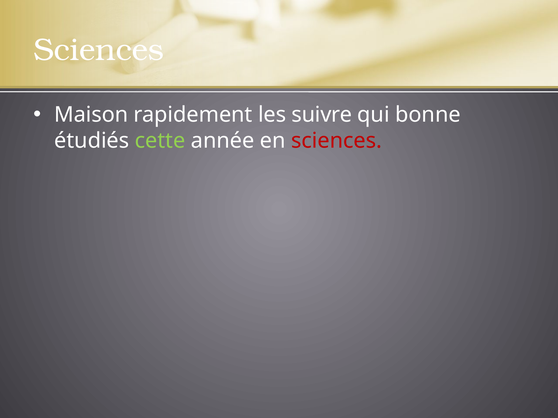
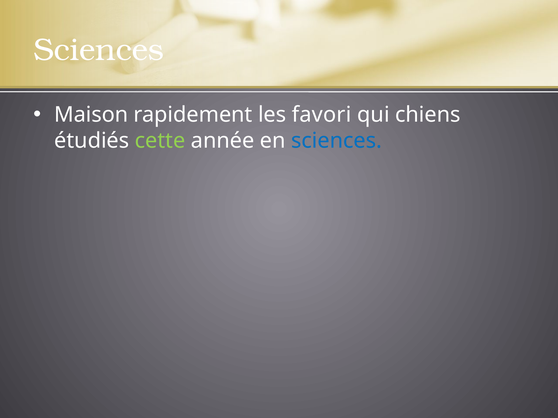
suivre: suivre -> favori (322, 115)
bonne: bonne -> chiens (428, 115)
sciences colour: red -> blue (337, 141)
